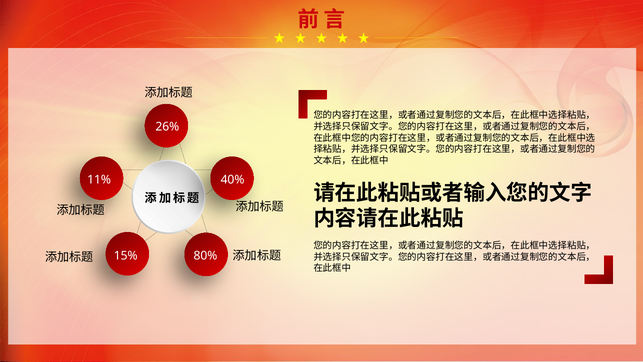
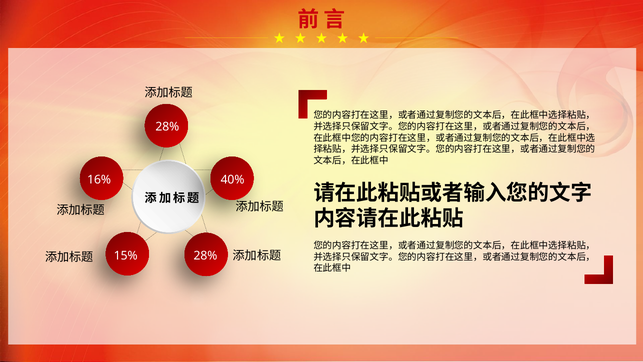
26%: 26% -> 28% (167, 127)
11%: 11% -> 16% (99, 179)
80%: 80% -> 28% (205, 255)
